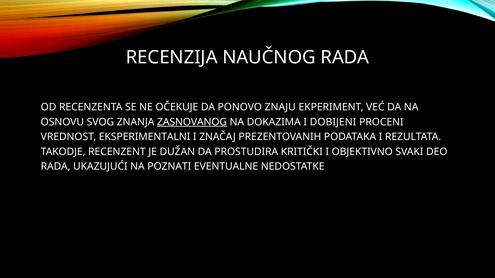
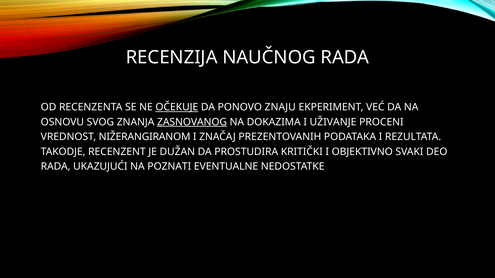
OČEKUJE underline: none -> present (177, 107)
DOBIJENI: DOBIJENI -> UŽIVANJE (333, 122)
EKSPERIMENTALNI: EKSPERIMENTALNI -> NIŽERANGIRANOM (145, 137)
